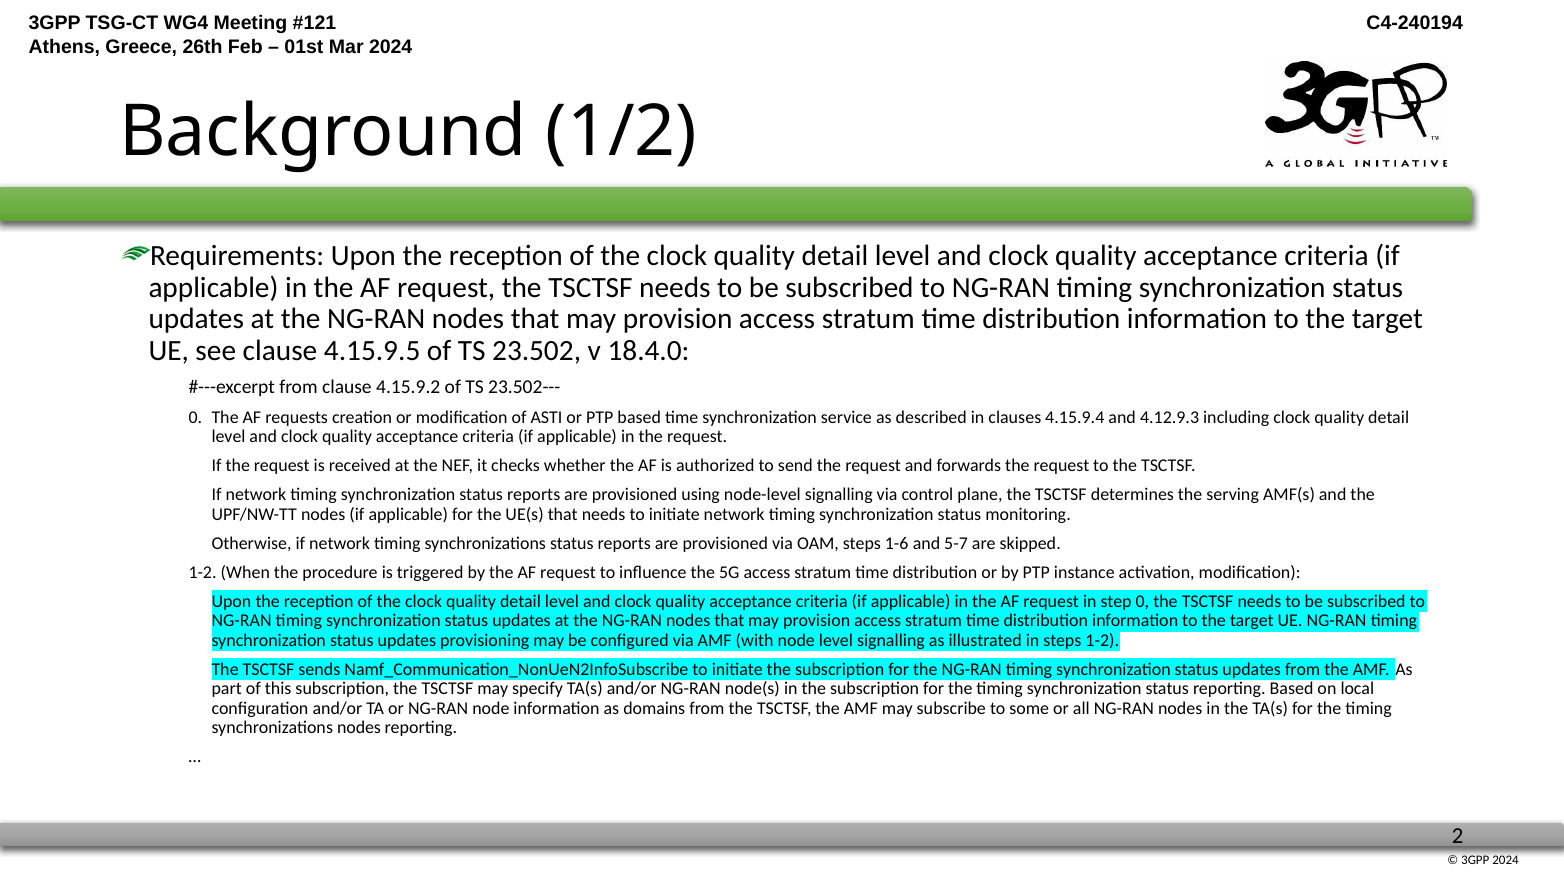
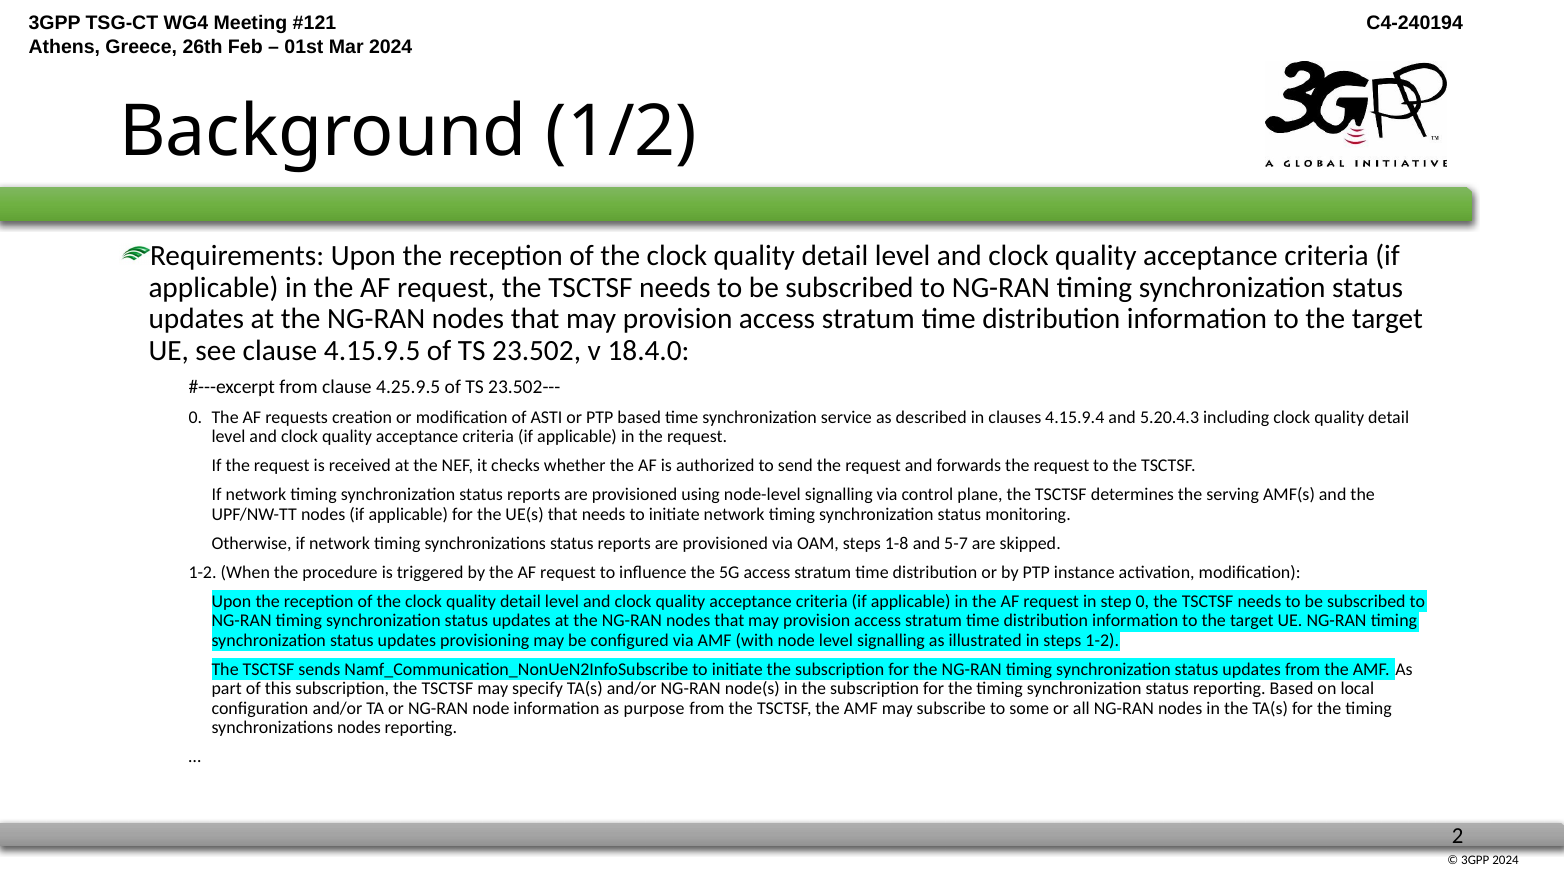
4.15.9.2: 4.15.9.2 -> 4.25.9.5 (408, 387)
4.12.9.3: 4.12.9.3 -> 5.20.4.3 (1170, 417)
1-6: 1-6 -> 1-8 (897, 543)
domains: domains -> purpose (654, 708)
